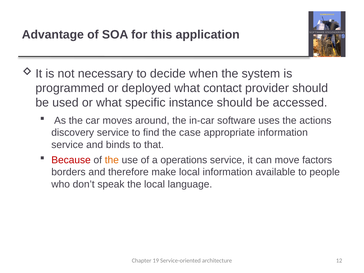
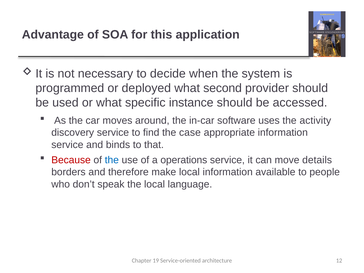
contact: contact -> second (223, 88)
actions: actions -> activity (315, 121)
the colour: orange -> blue (112, 160)
factors: factors -> details (317, 160)
